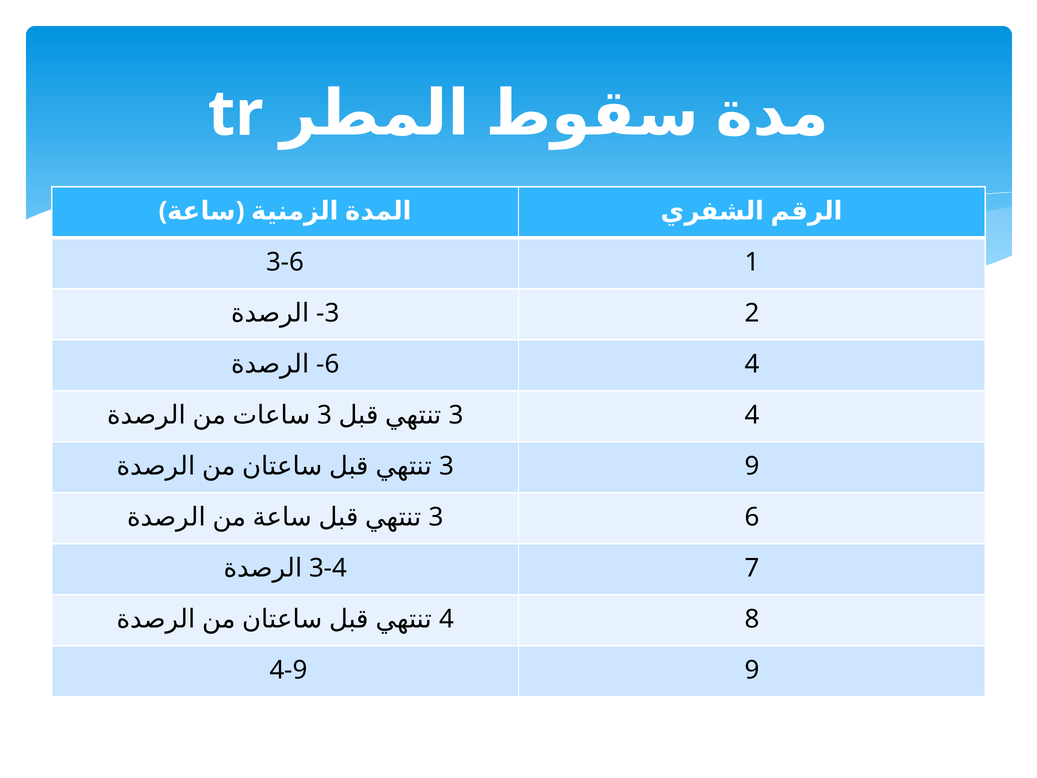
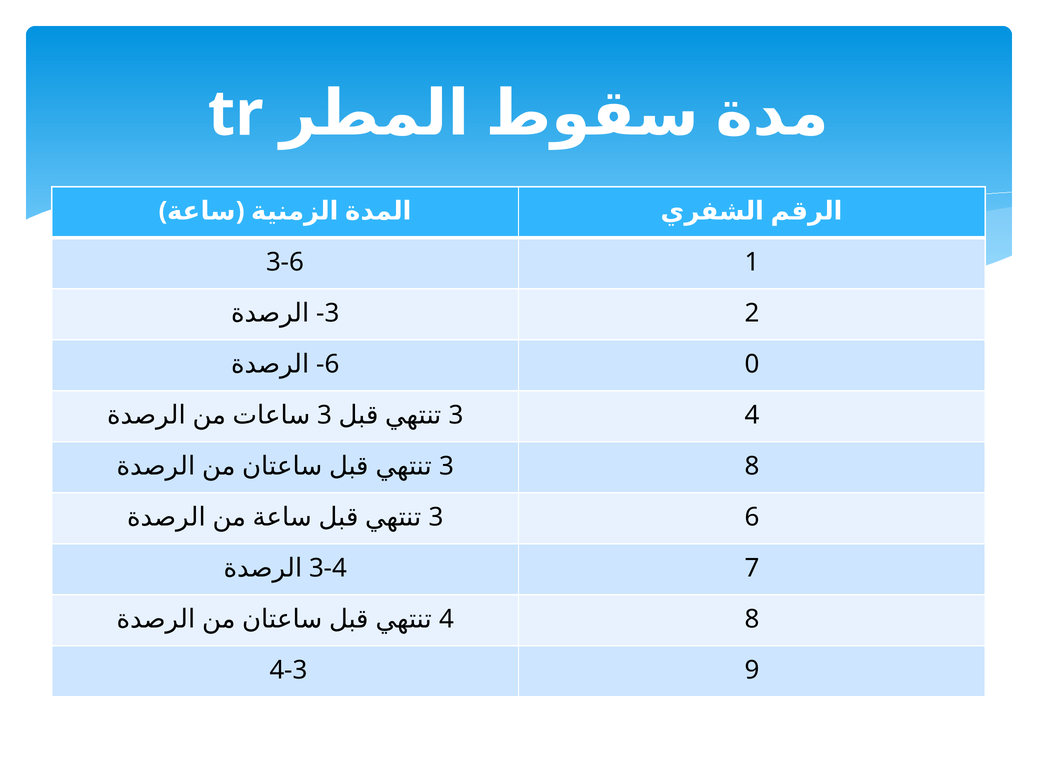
4: 4 -> 0 (752, 364)
9: 9 -> 8 (752, 466)
4-9: 4-9 -> 4-3 (289, 670)
